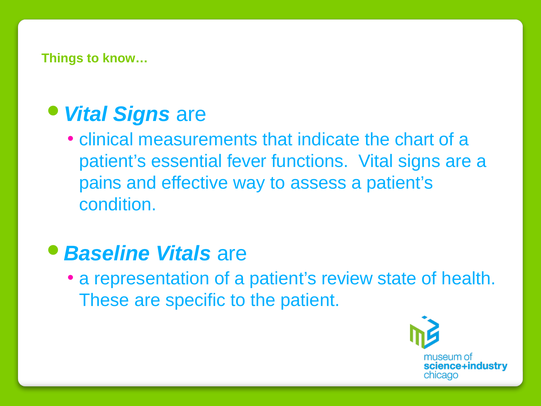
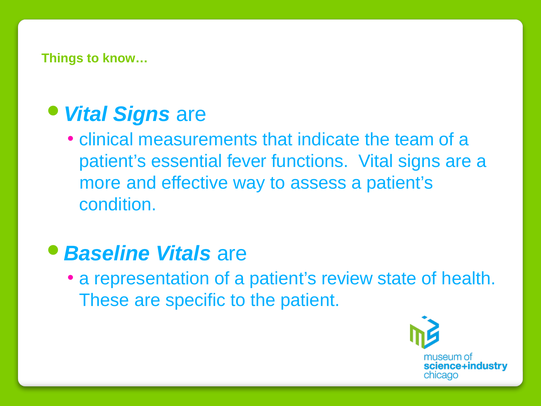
chart: chart -> team (414, 139)
pains: pains -> more (100, 183)
